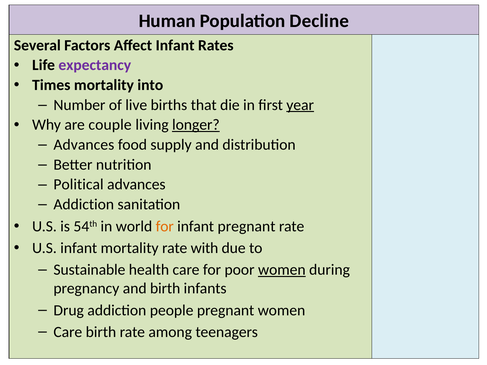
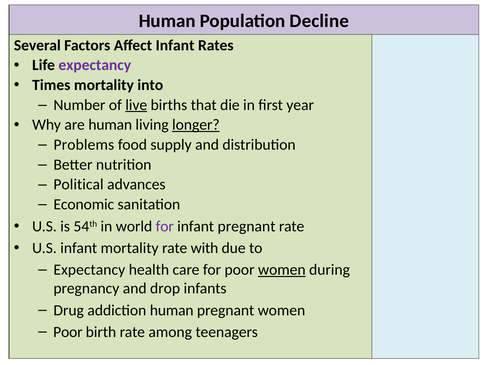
live underline: none -> present (136, 105)
year underline: present -> none (300, 105)
are couple: couple -> human (110, 125)
Advances: Advances -> Problems (84, 145)
Addiction: Addiction -> Economic (84, 205)
for colour: orange -> purple (165, 227)
Sustainable: Sustainable -> Expectancy (89, 270)
and birth: birth -> drop (165, 289)
addiction people: people -> human (172, 310)
Care: Care -> Poor (68, 332)
